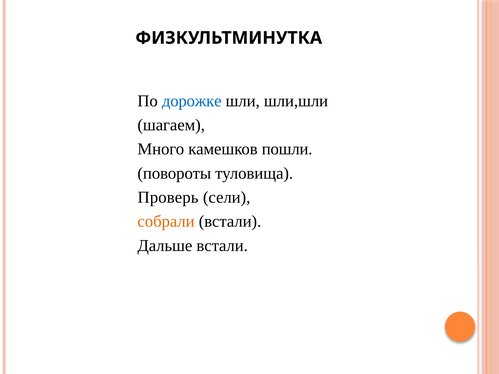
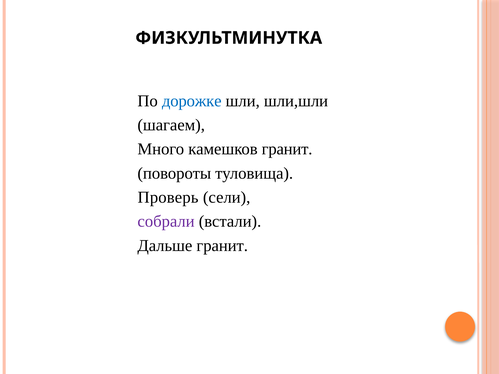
камешков пошли: пошли -> гранит (287, 149)
собрали colour: orange -> purple (166, 222)
Дальше встали: встали -> гранит (222, 246)
